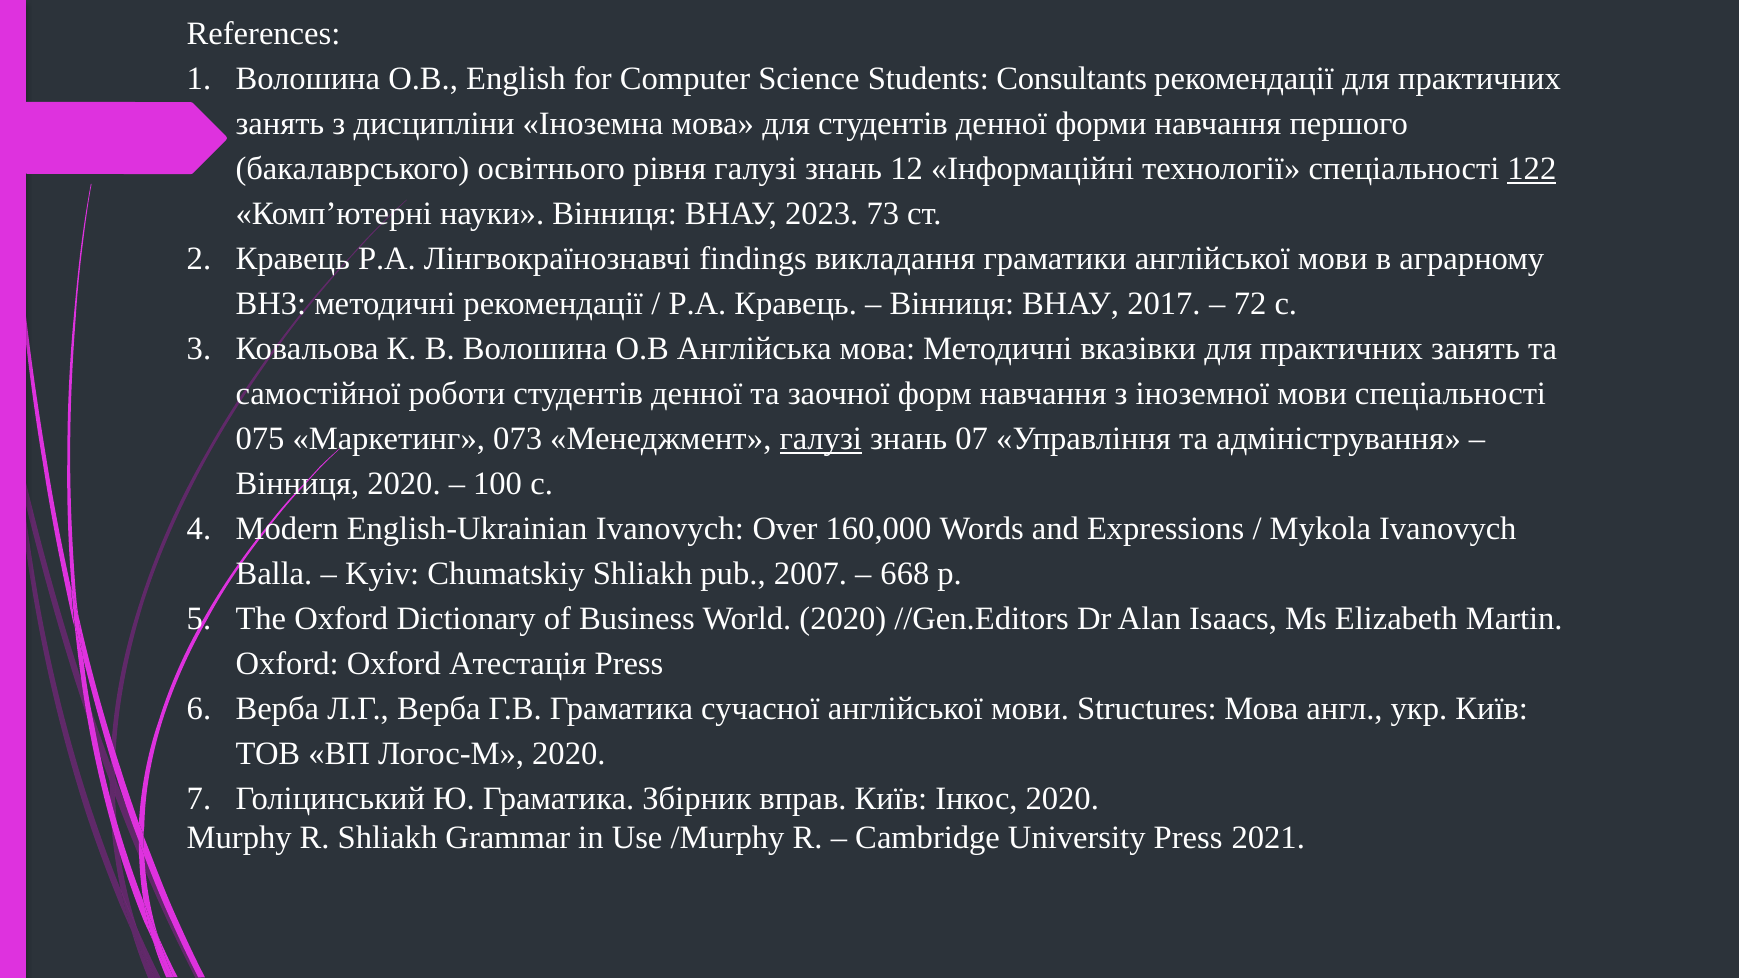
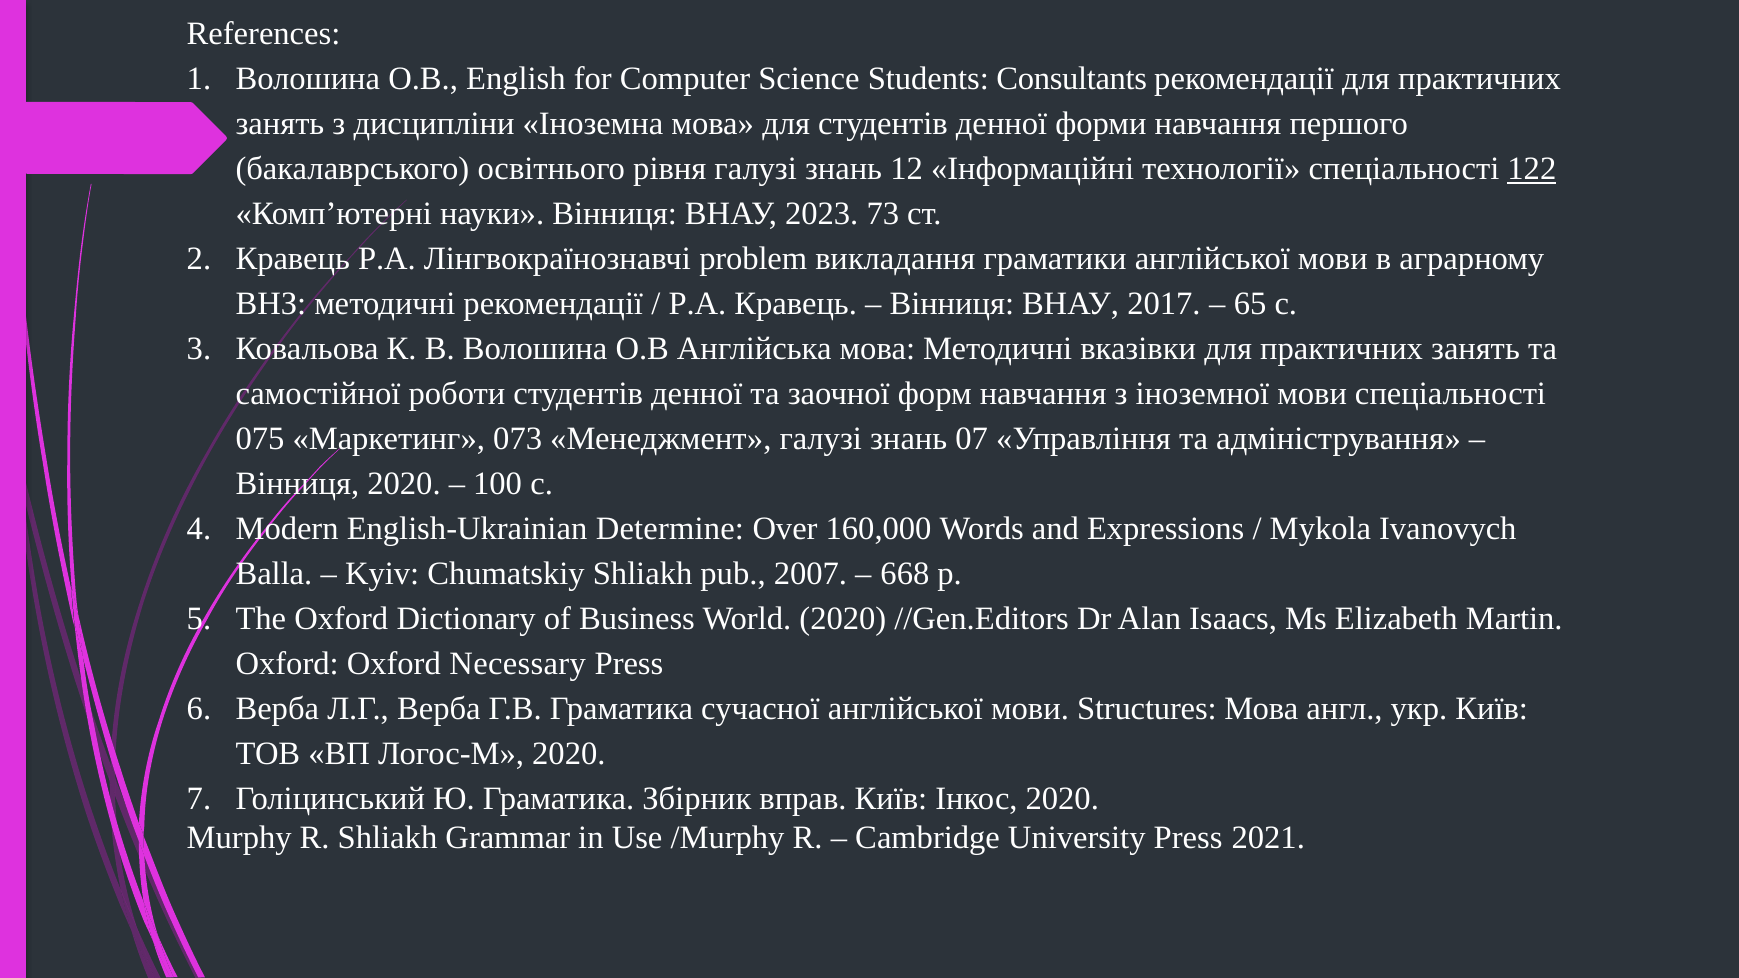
findings: findings -> problem (753, 259)
72: 72 -> 65 (1250, 304)
галузі underline: present -> none (821, 439)
English-Ukrainian Ivanovych: Ivanovych -> Determine (670, 529)
Атестація: Атестація -> Necessary (518, 664)
